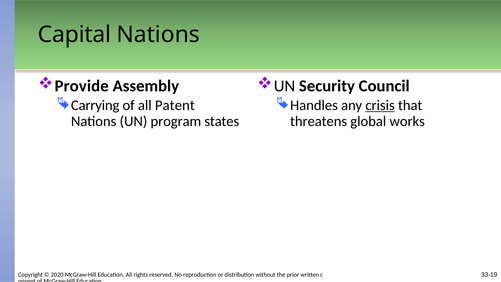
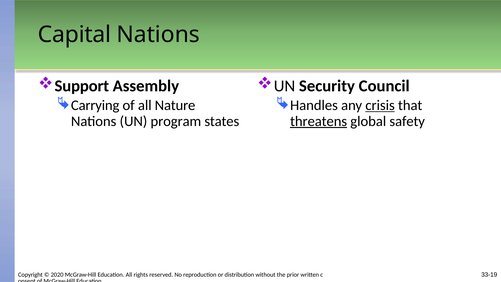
Provide: Provide -> Support (82, 86)
Patent: Patent -> Nature (175, 105)
threatens underline: none -> present (319, 121)
works: works -> safety (407, 121)
